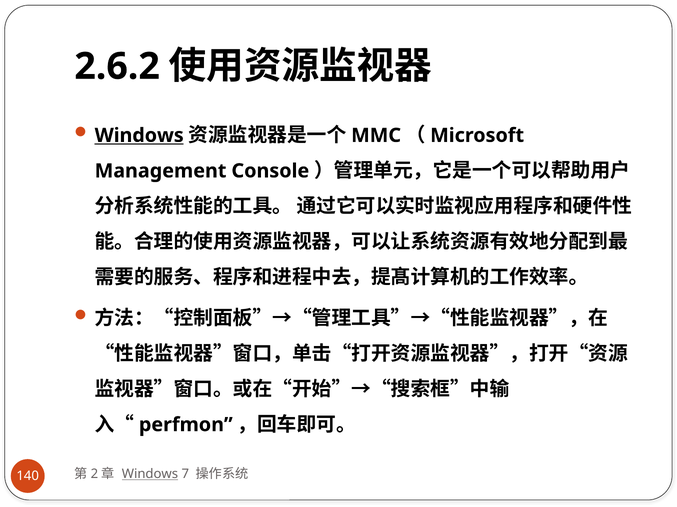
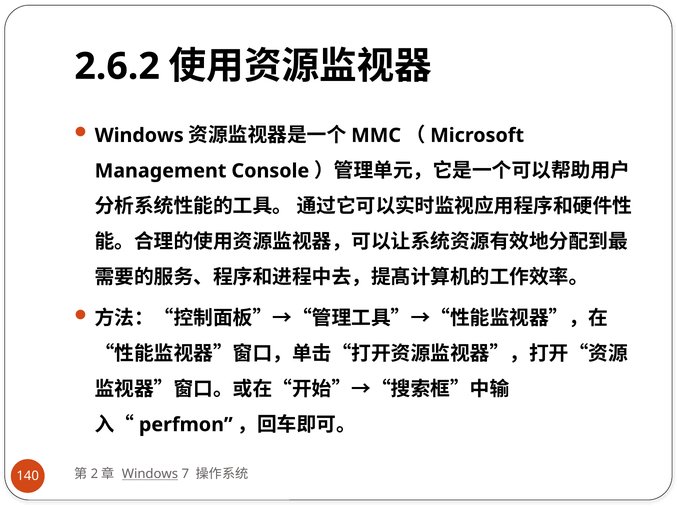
Windows underline: present -> none (139, 136)
